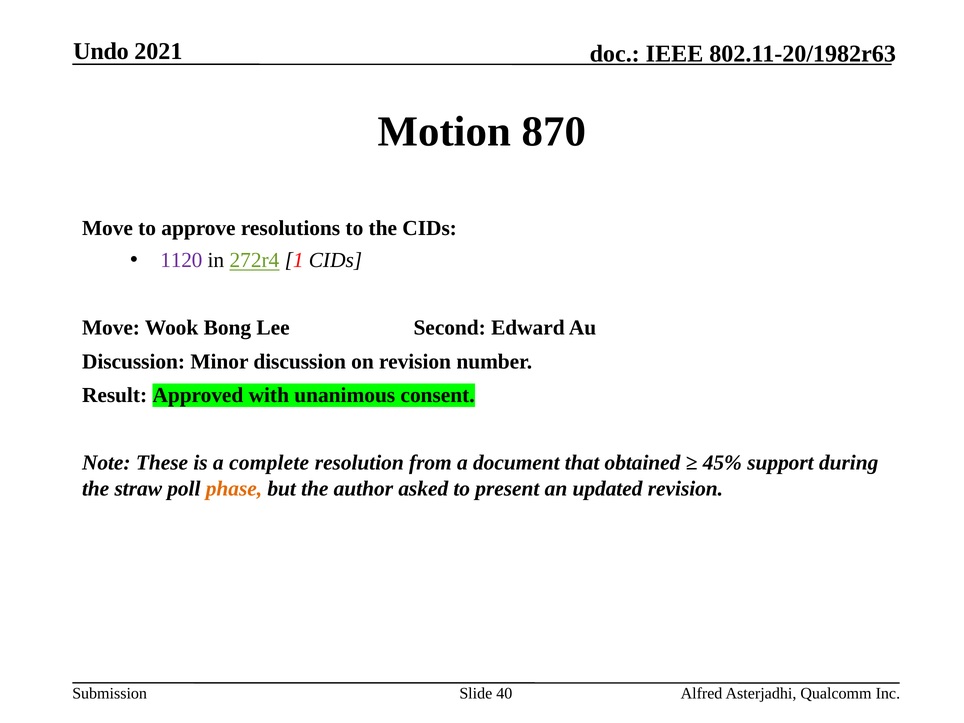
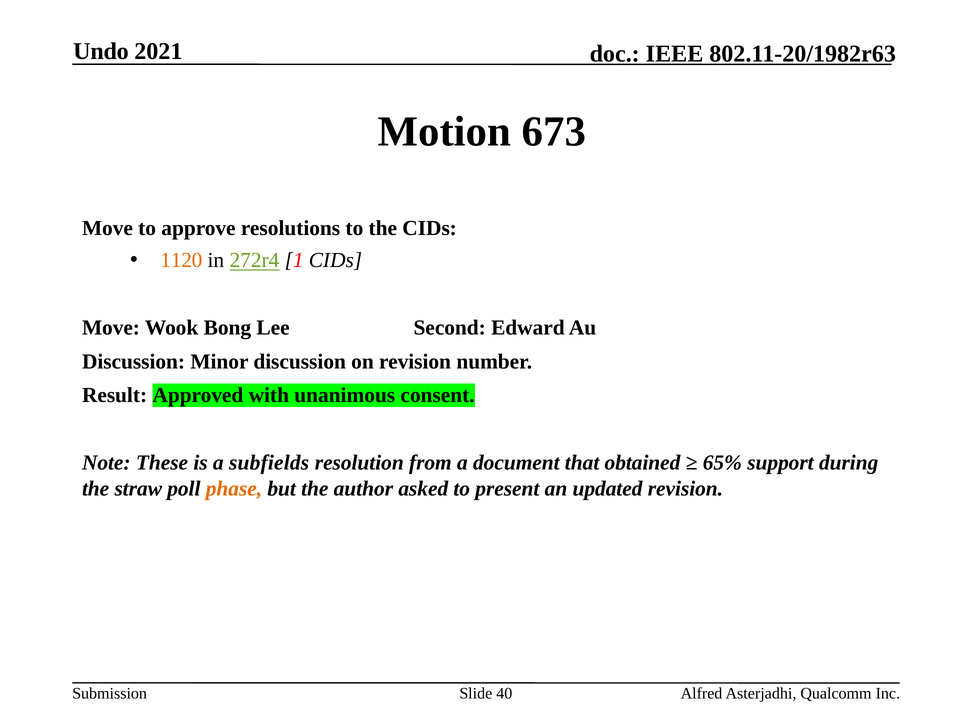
870: 870 -> 673 (554, 131)
1120 colour: purple -> orange (181, 260)
complete: complete -> subfields (269, 463)
45%: 45% -> 65% (722, 463)
